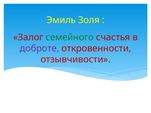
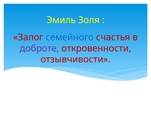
семейного colour: green -> blue (70, 37)
